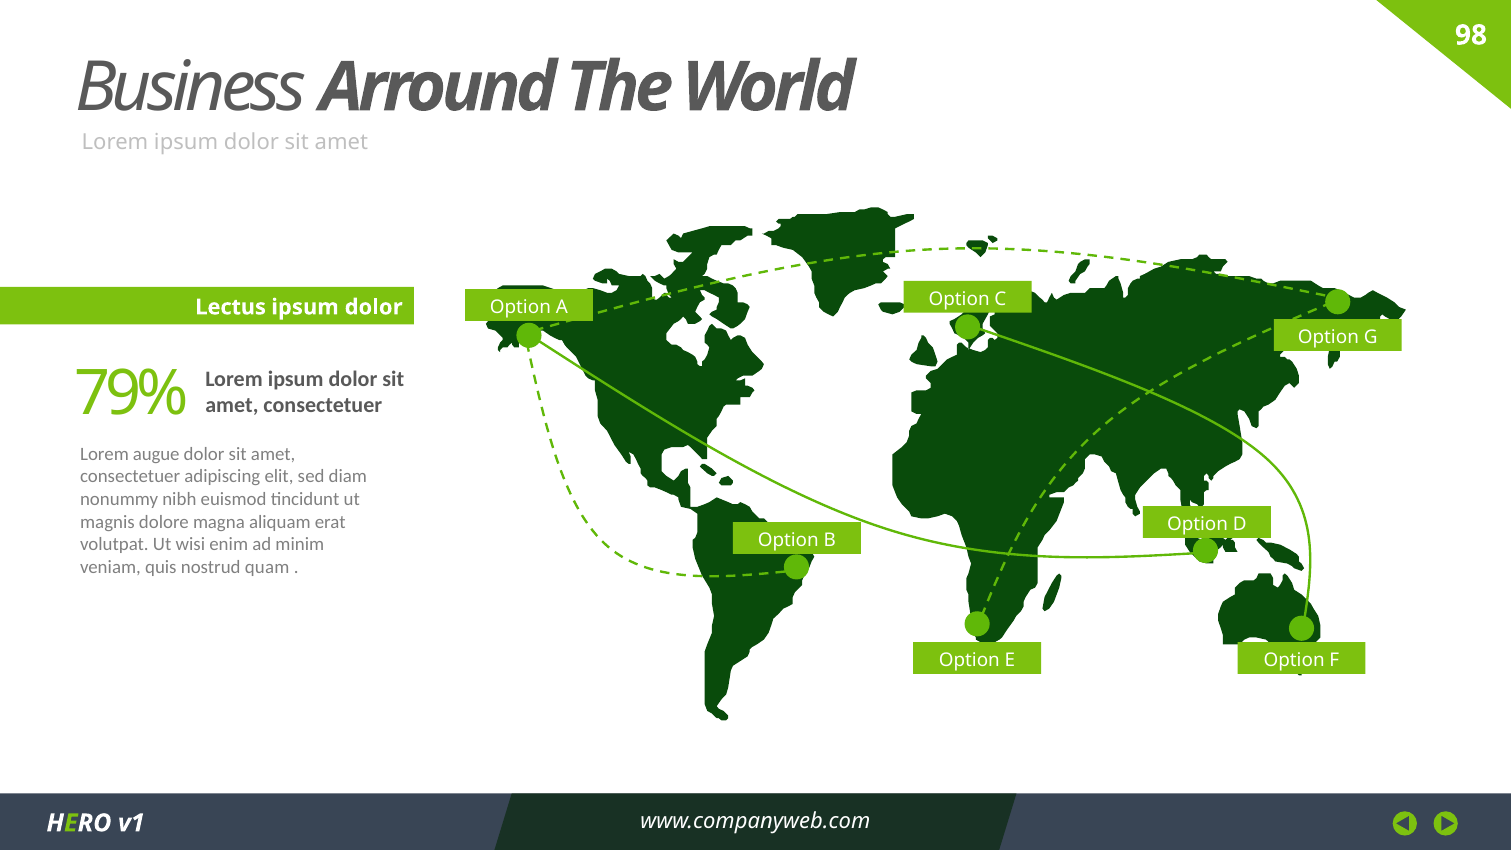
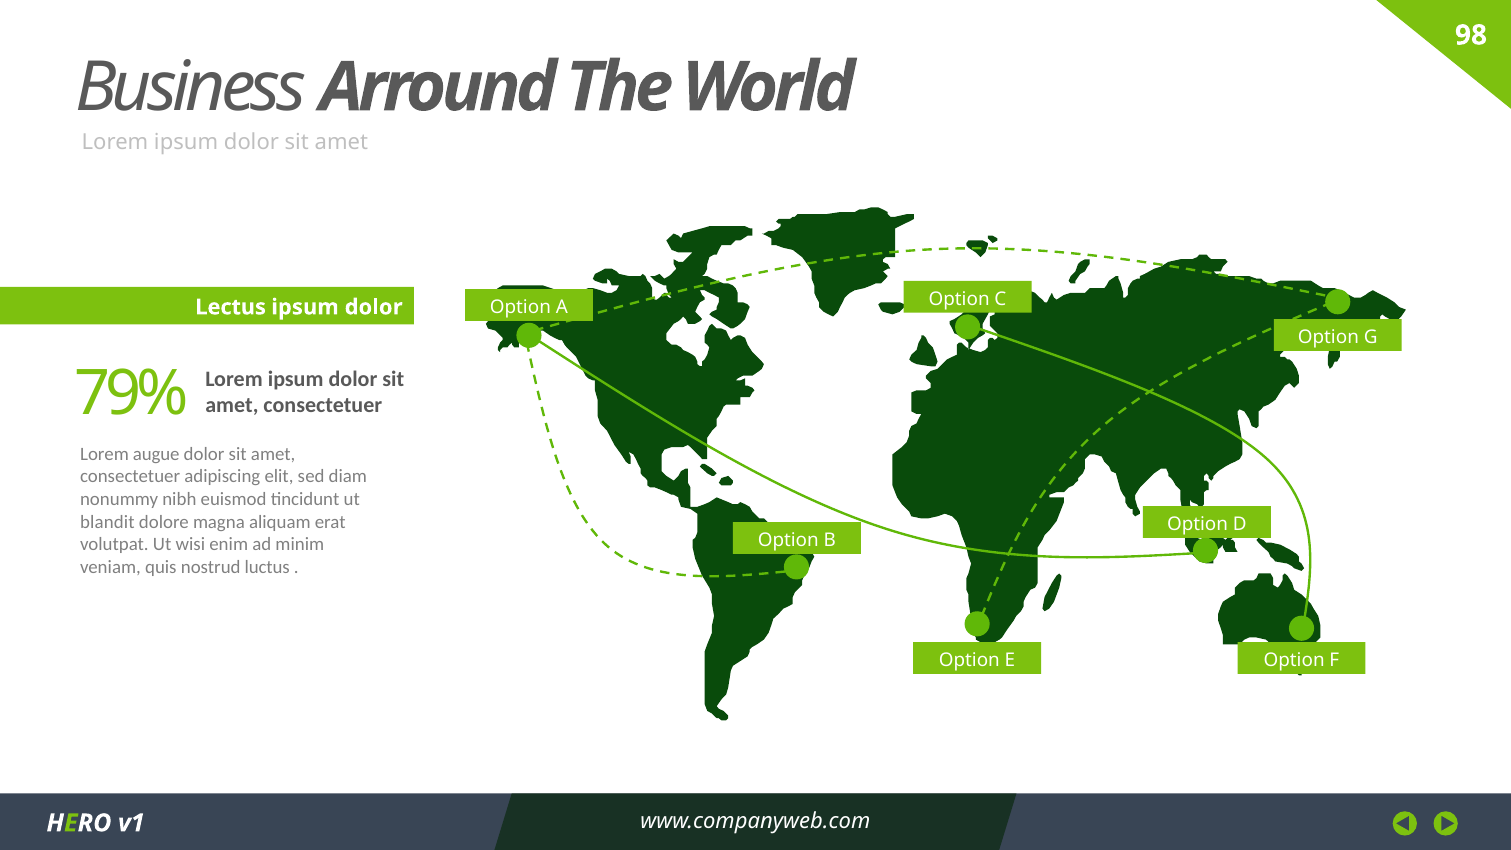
magnis: magnis -> blandit (107, 522)
quam: quam -> luctus (267, 567)
